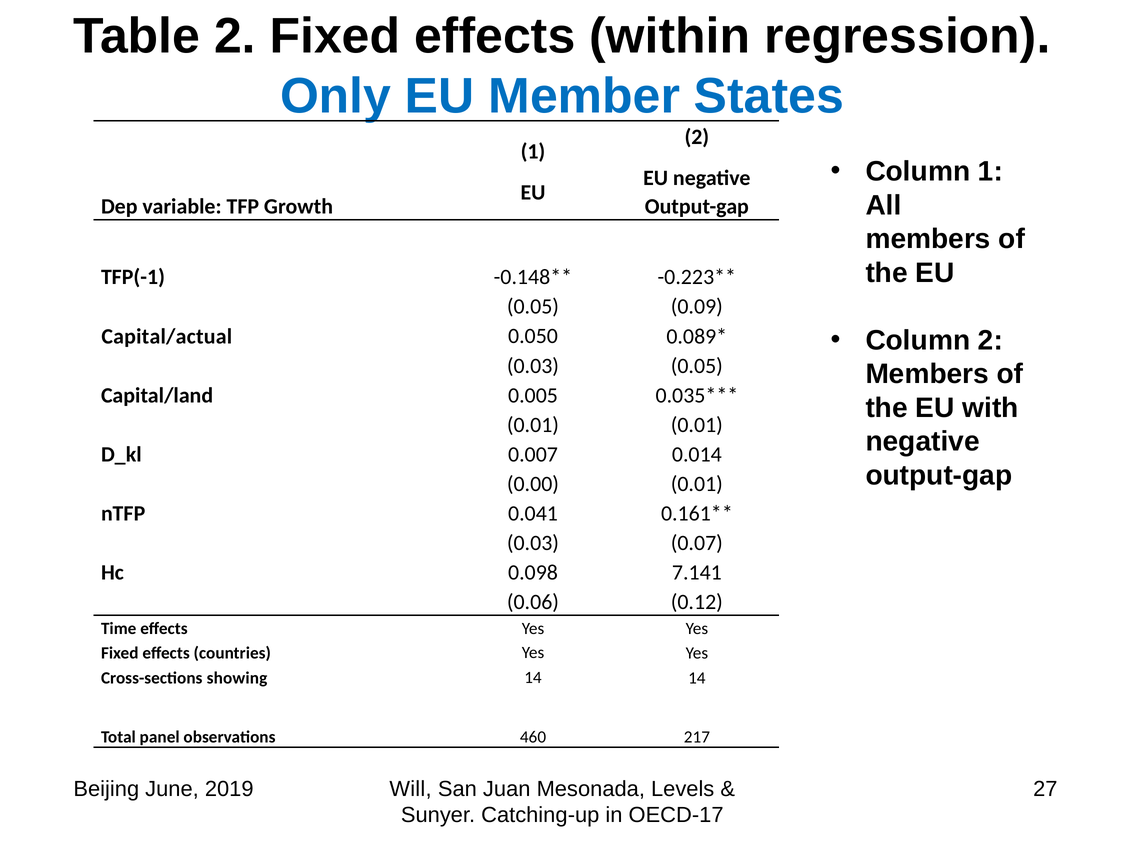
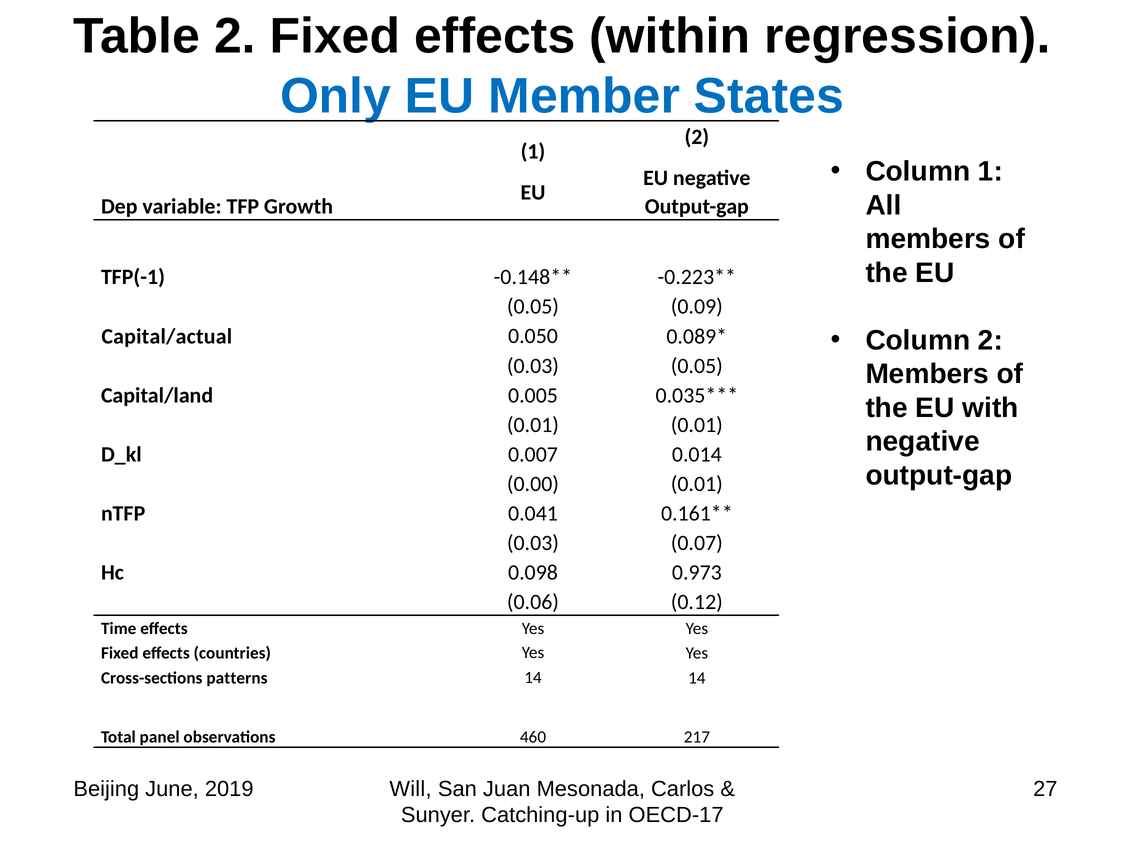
7.141: 7.141 -> 0.973 (697, 573)
showing: showing -> patterns (237, 678)
Levels: Levels -> Carlos (683, 789)
